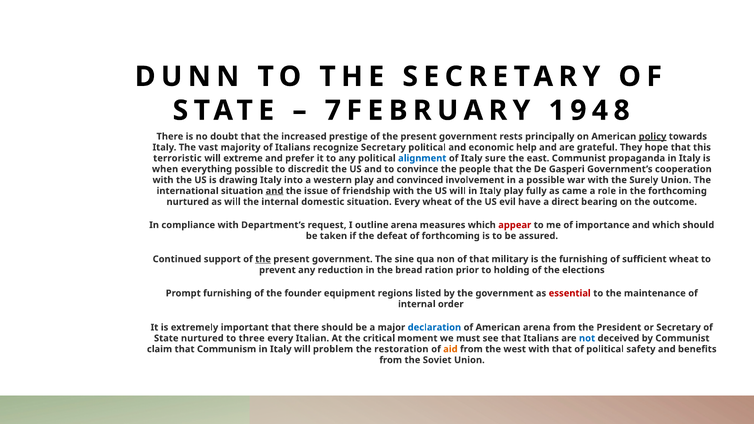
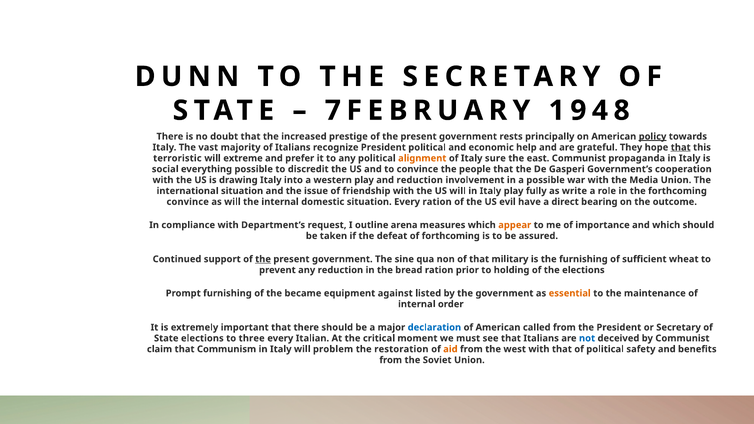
recognize Secretary: Secretary -> President (383, 147)
that underline: none -> present (681, 147)
alignment colour: blue -> orange (422, 158)
when: when -> social (165, 169)
and convinced: convinced -> reduction (420, 180)
Surely: Surely -> Media (644, 180)
and underline: present -> none (274, 191)
came: came -> write (574, 191)
nurtured: nurtured -> convince (188, 202)
Every wheat: wheat -> ration (437, 202)
appear colour: red -> orange (515, 225)
founder: founder -> became (303, 293)
regions: regions -> against (395, 293)
essential colour: red -> orange (570, 293)
American arena: arena -> called (537, 327)
State nurtured: nurtured -> elections (202, 338)
